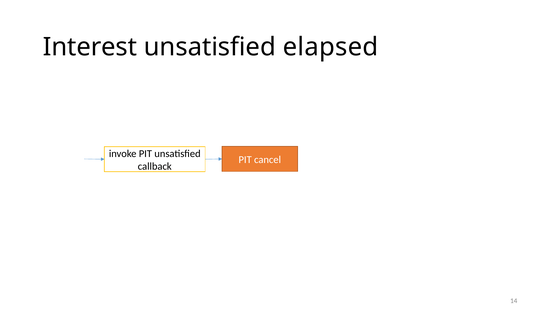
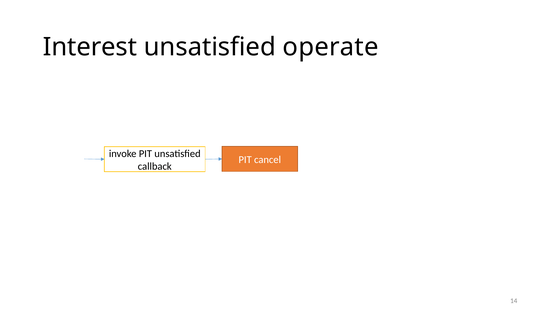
elapsed: elapsed -> operate (331, 47)
